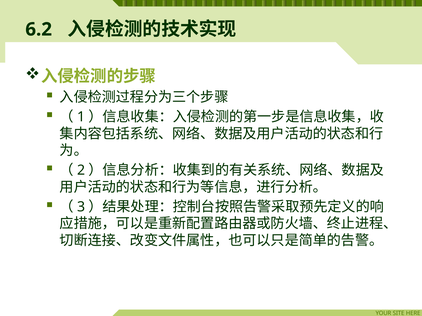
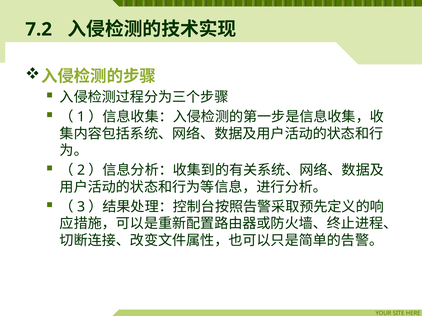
6.2: 6.2 -> 7.2 (39, 29)
